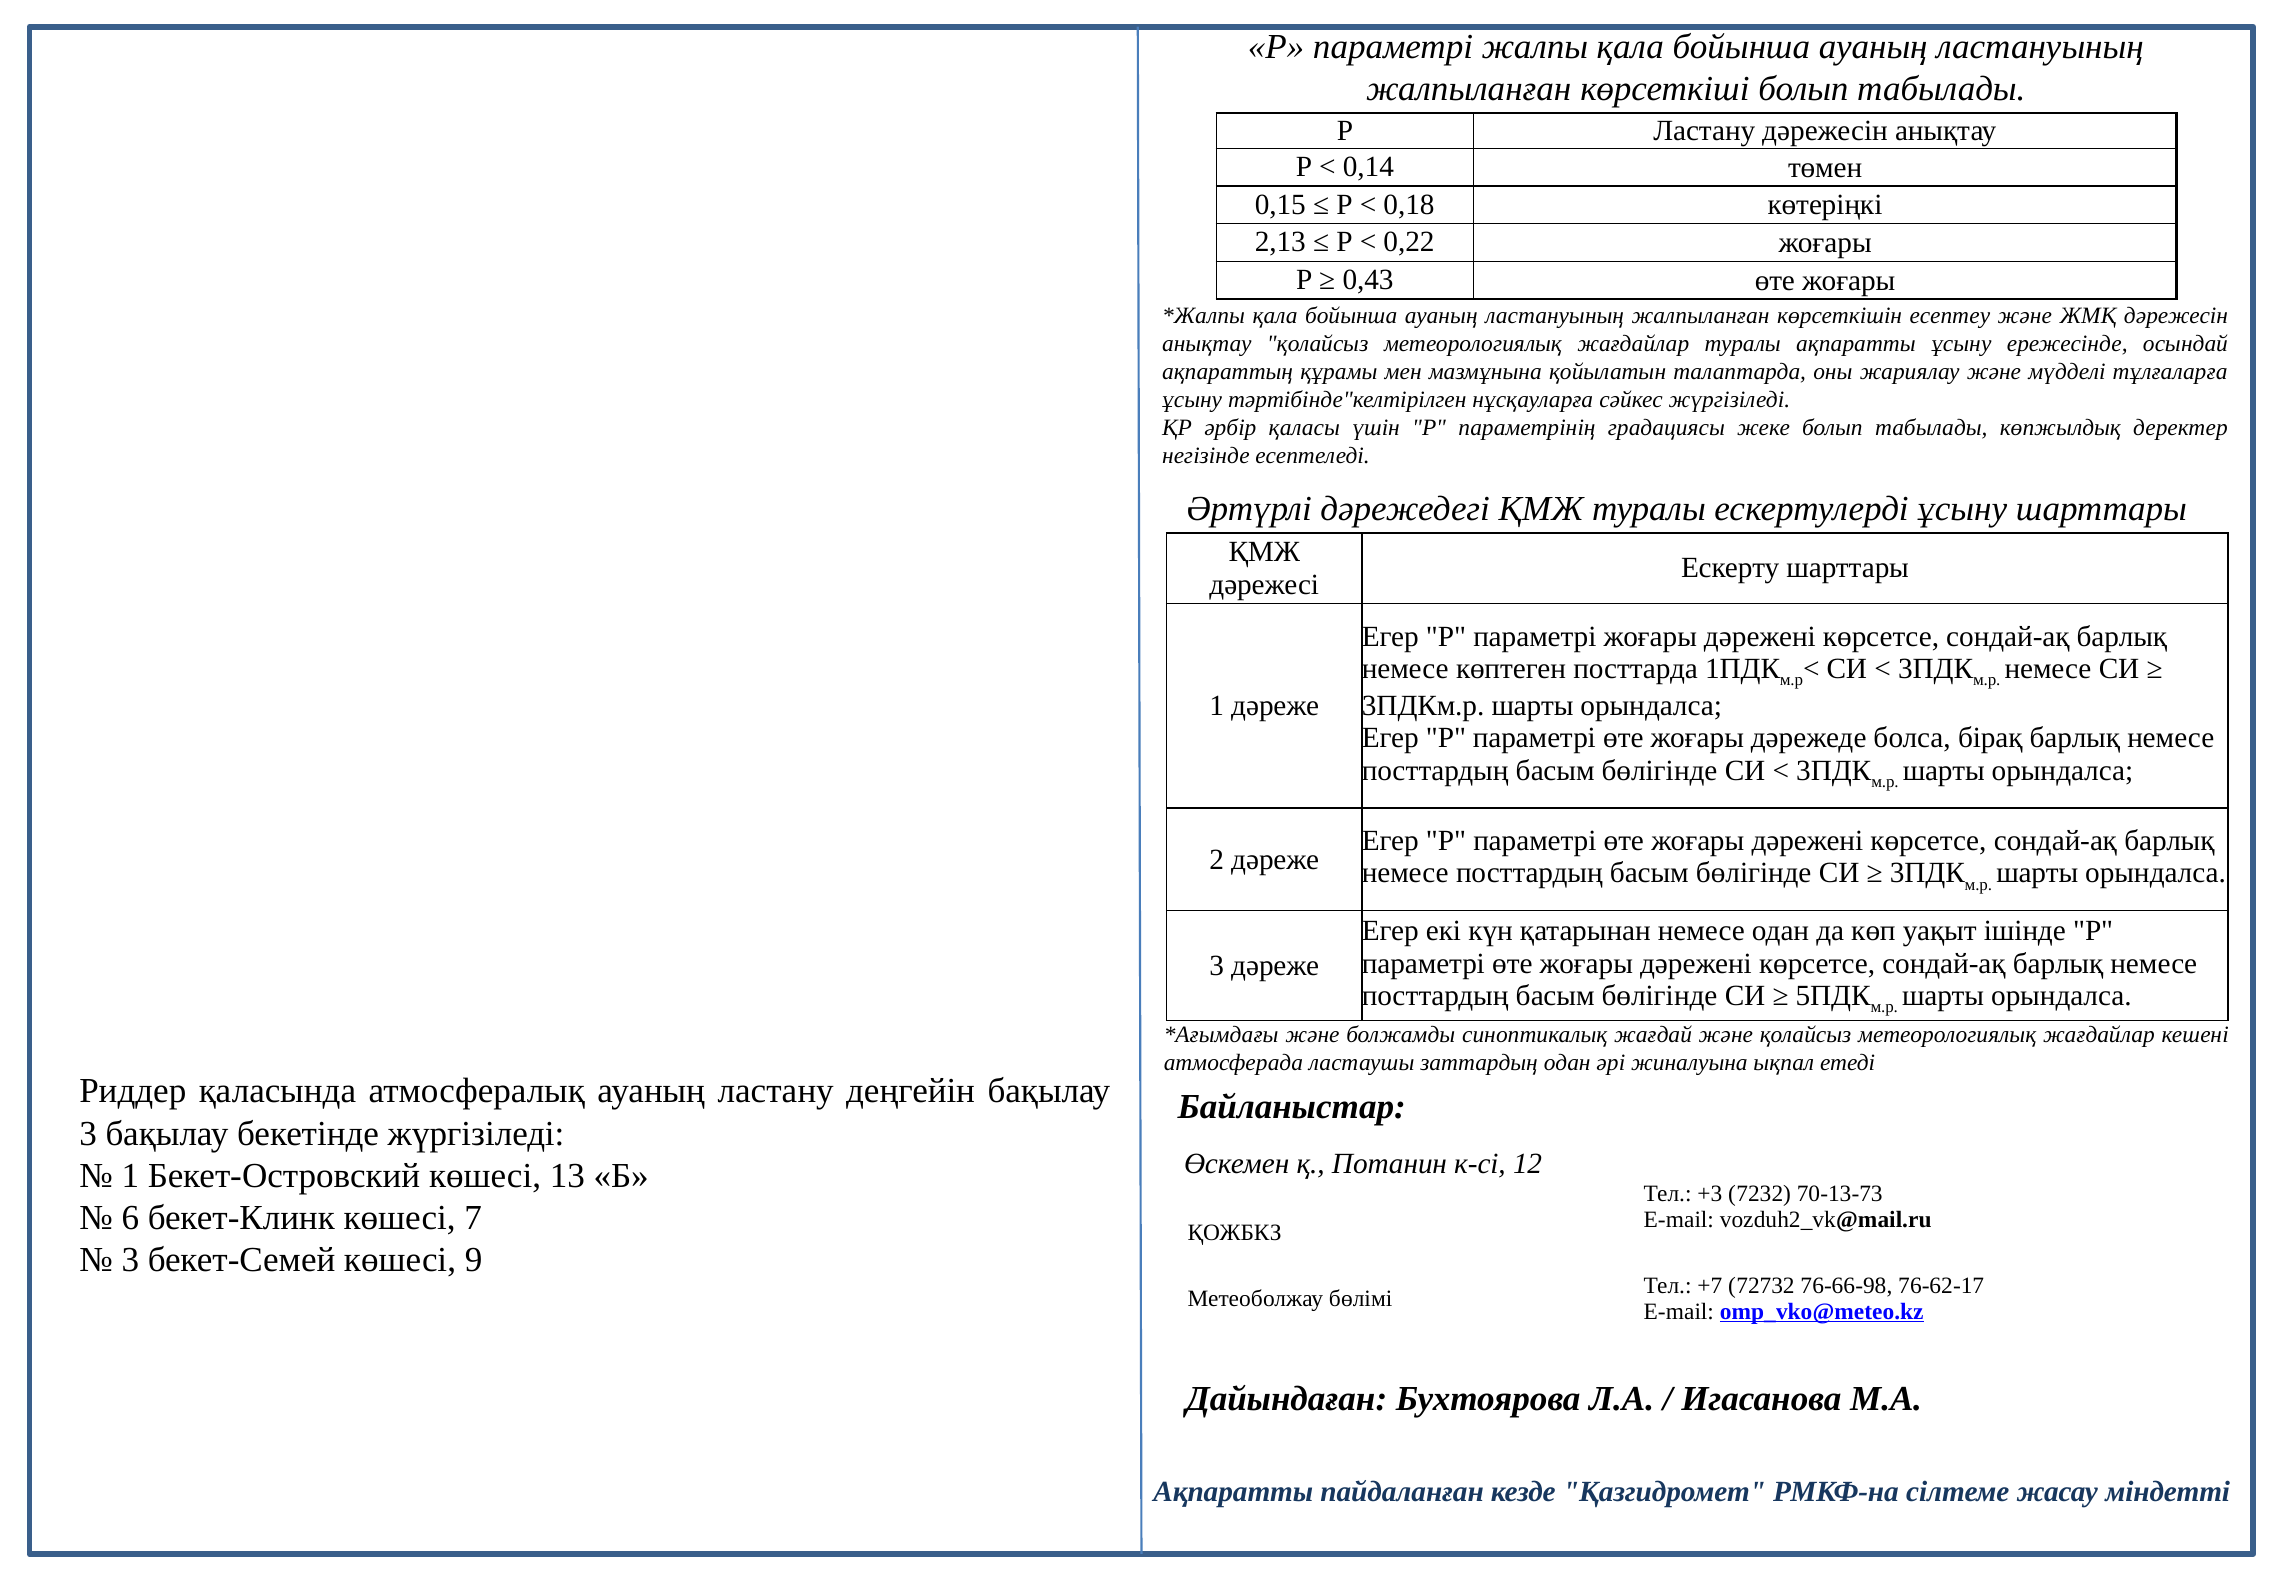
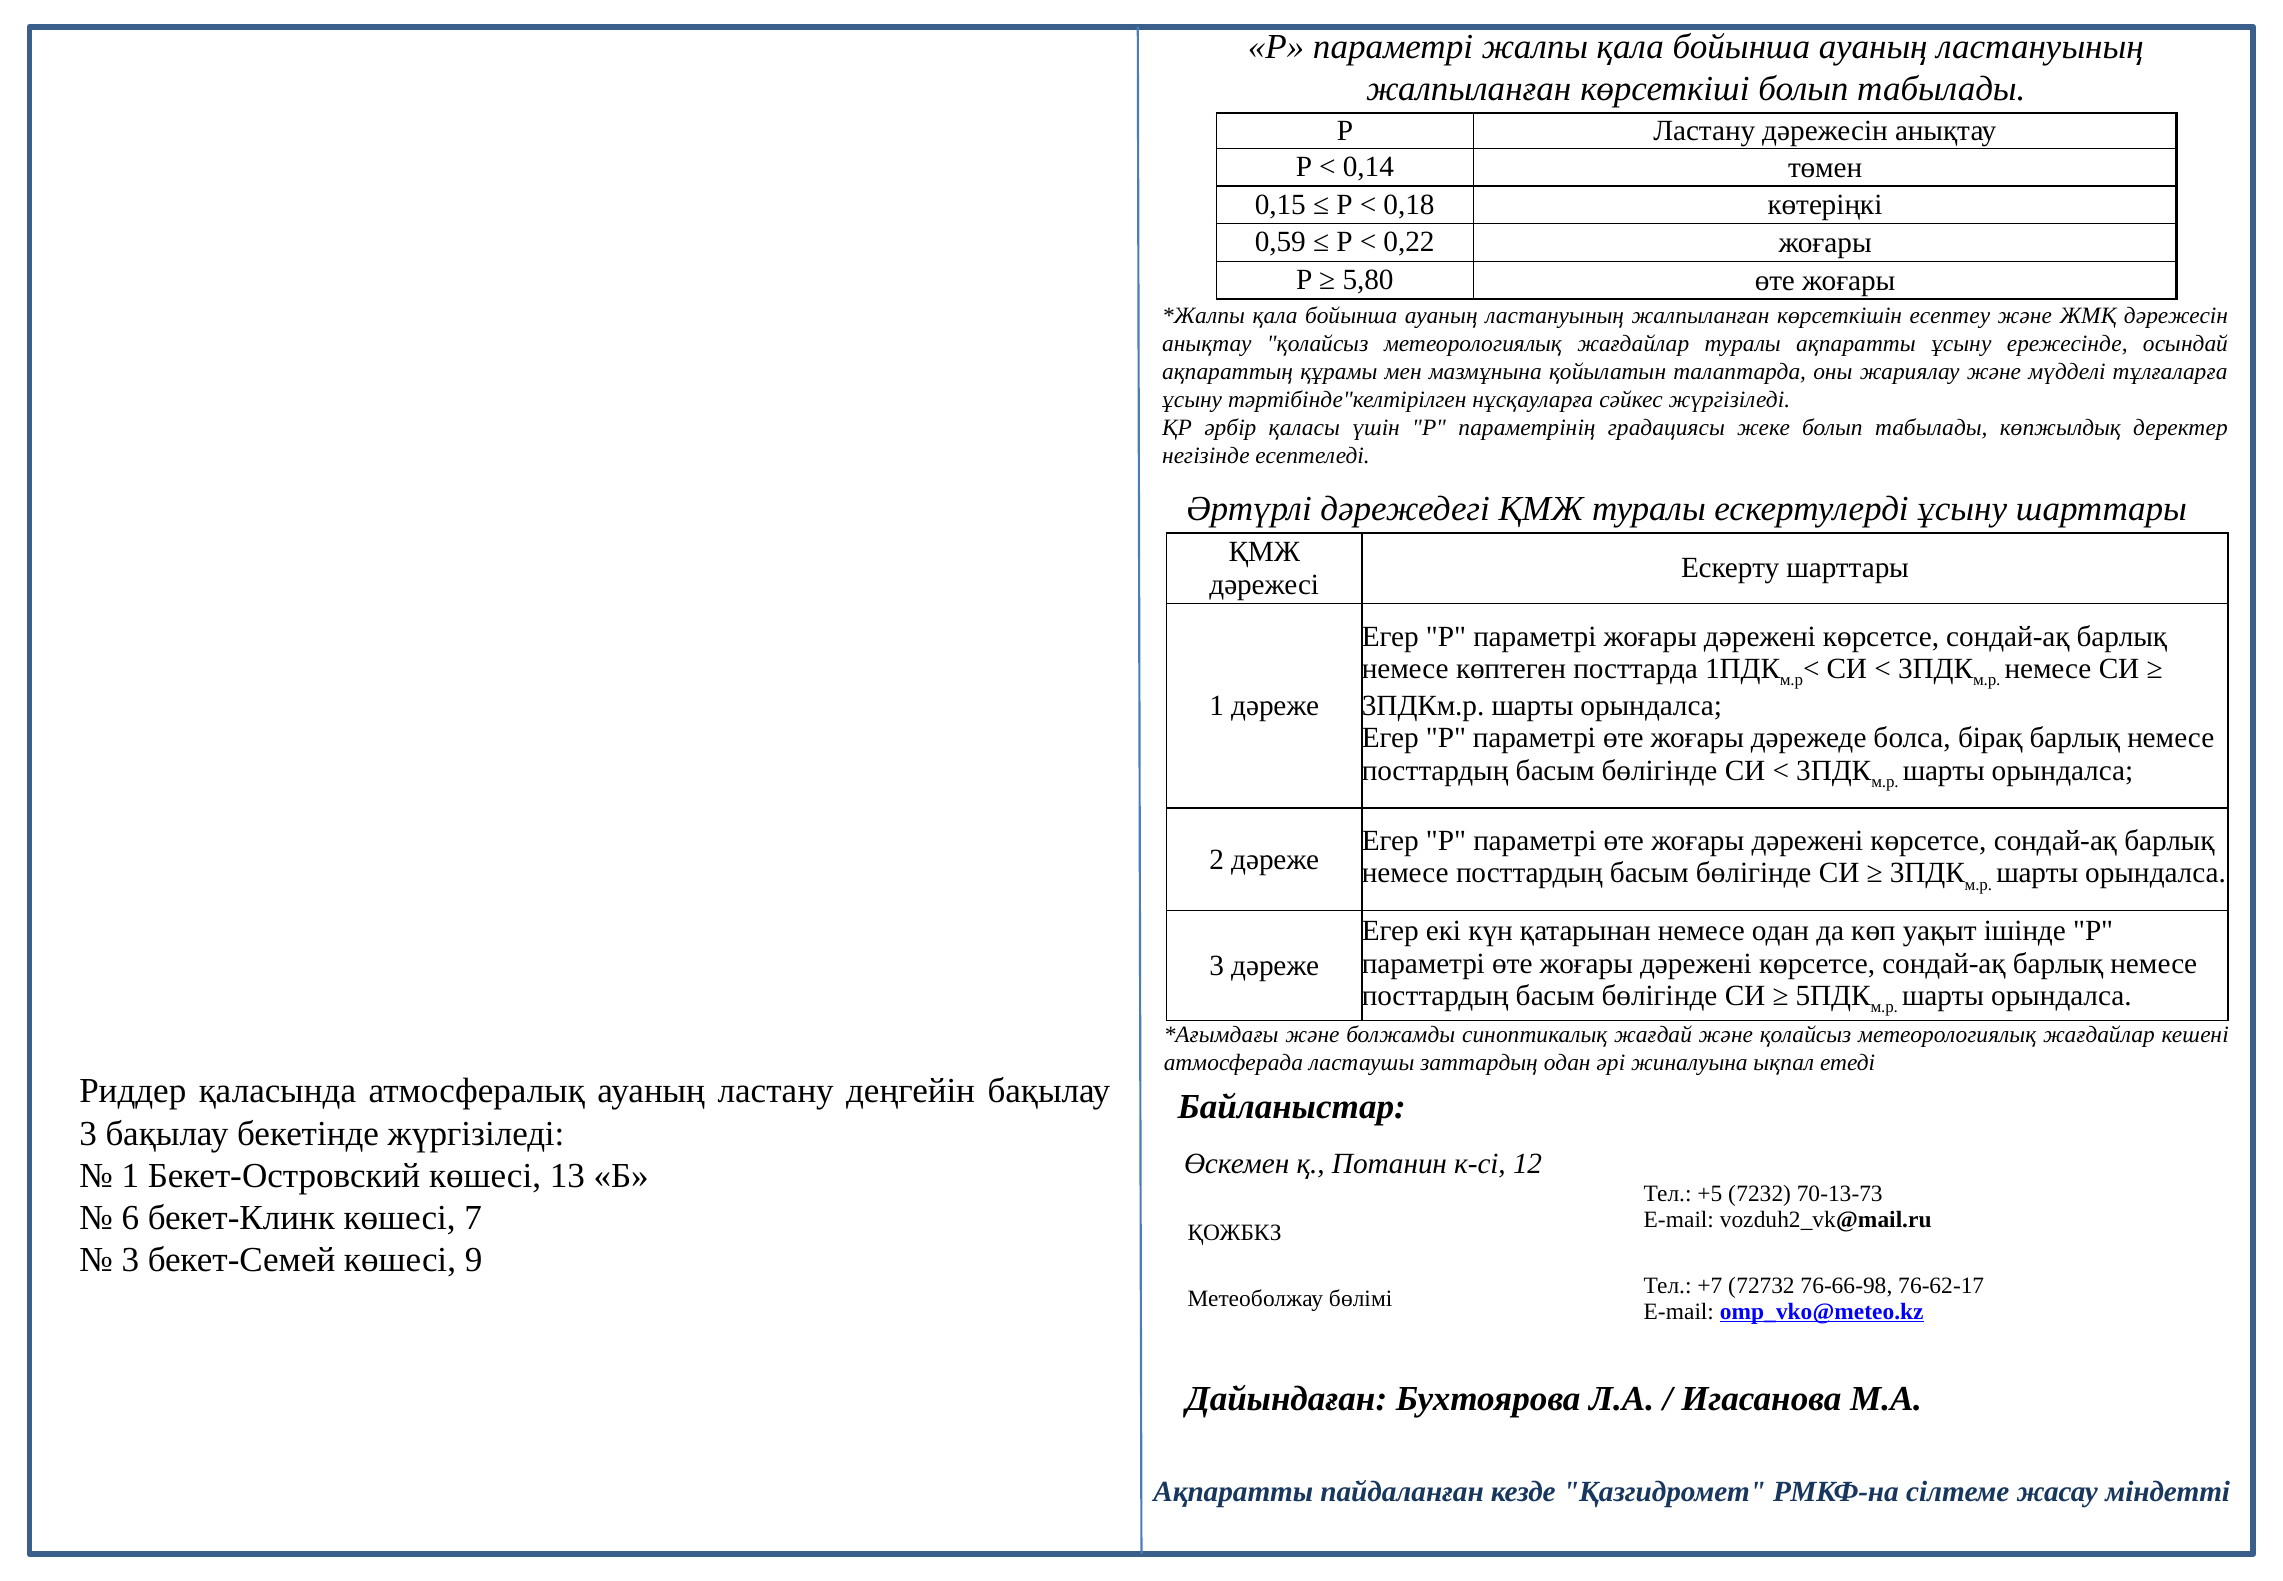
2,13: 2,13 -> 0,59 (1280, 242)
0,43: 0,43 -> 5,80 (1368, 280)
+3: +3 -> +5 (1710, 1194)
